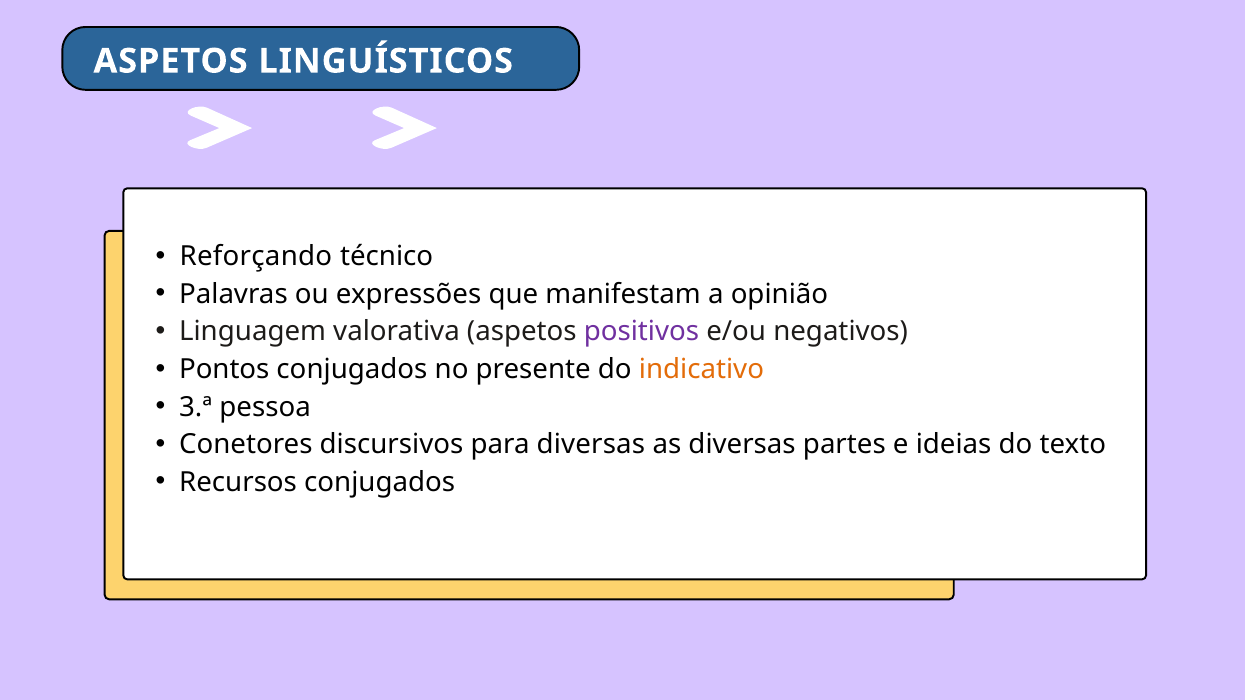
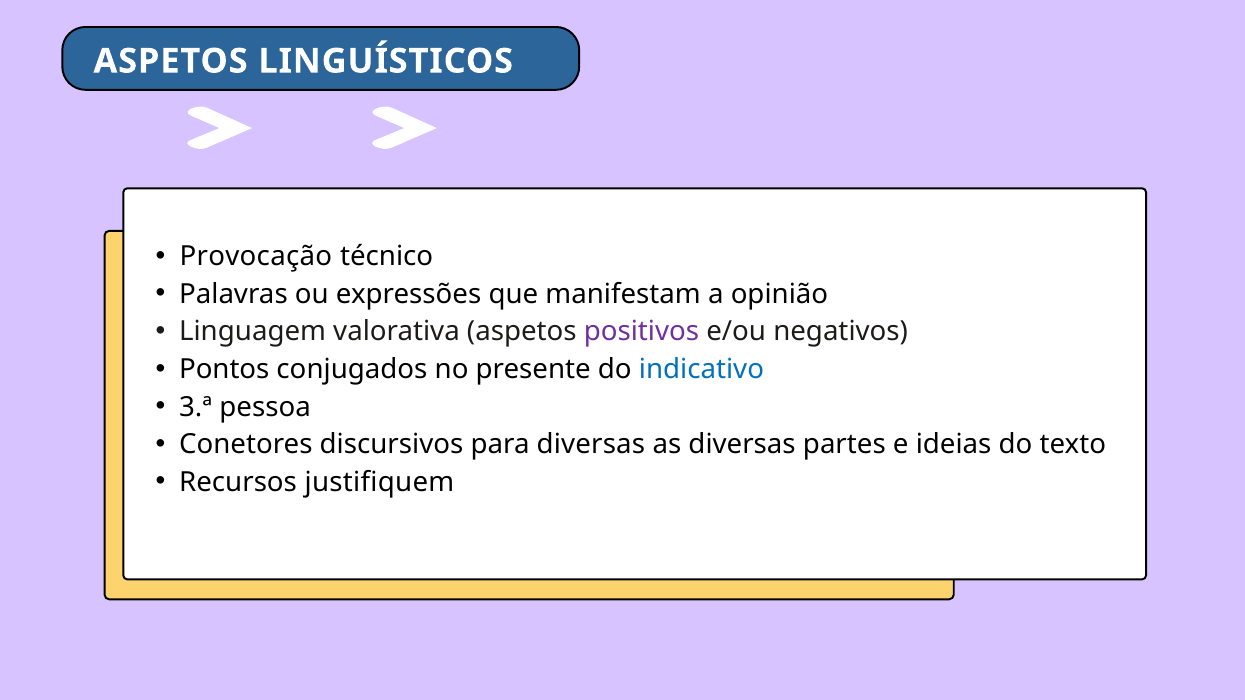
Reforçando: Reforçando -> Provocação (256, 257)
indicativo colour: orange -> blue (701, 370)
Recursos conjugados: conjugados -> justifiquem (379, 482)
